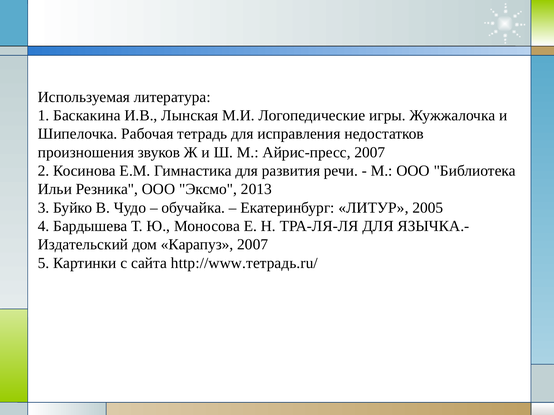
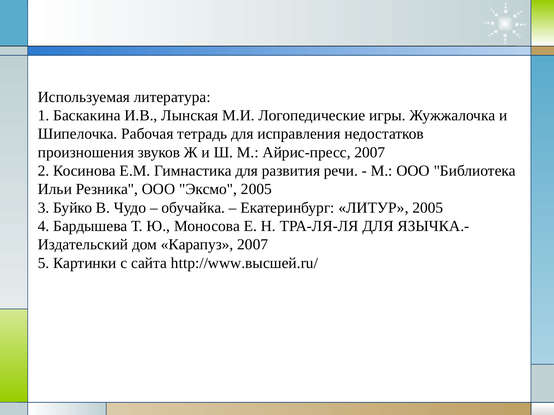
Эксмо 2013: 2013 -> 2005 (256, 189)
http://www.тетрадь.ru/: http://www.тетрадь.ru/ -> http://www.высшей.ru/ (244, 263)
